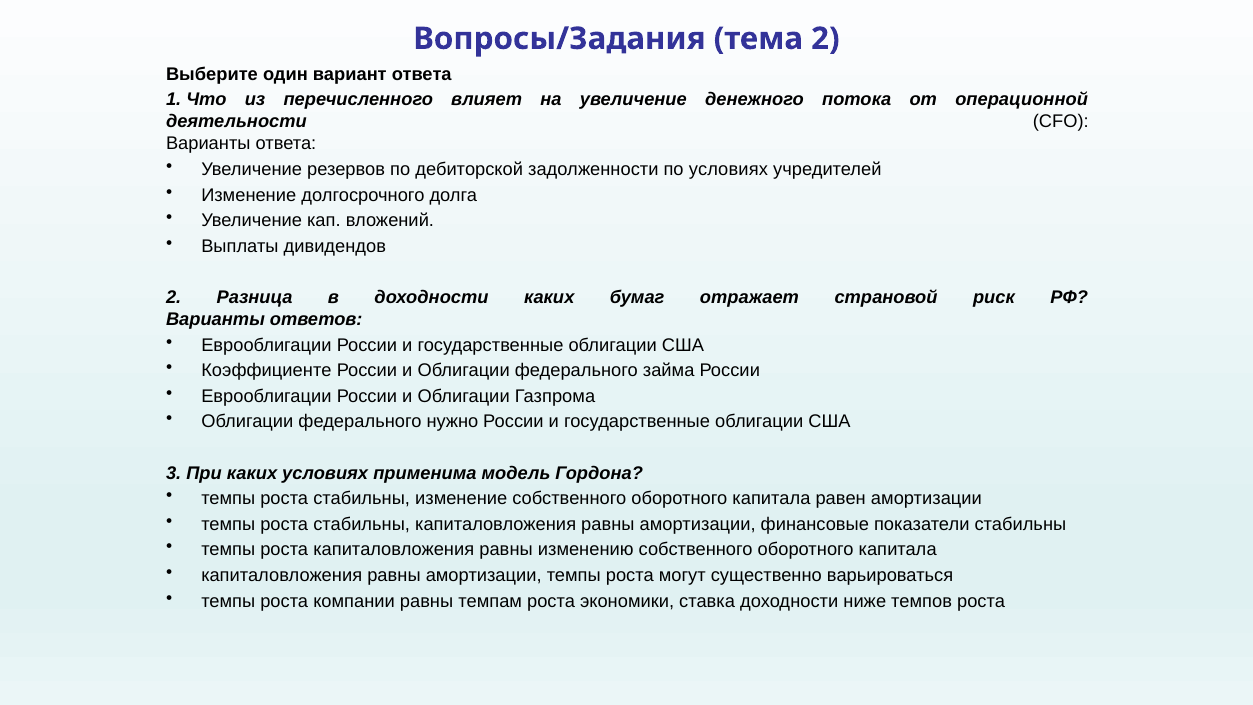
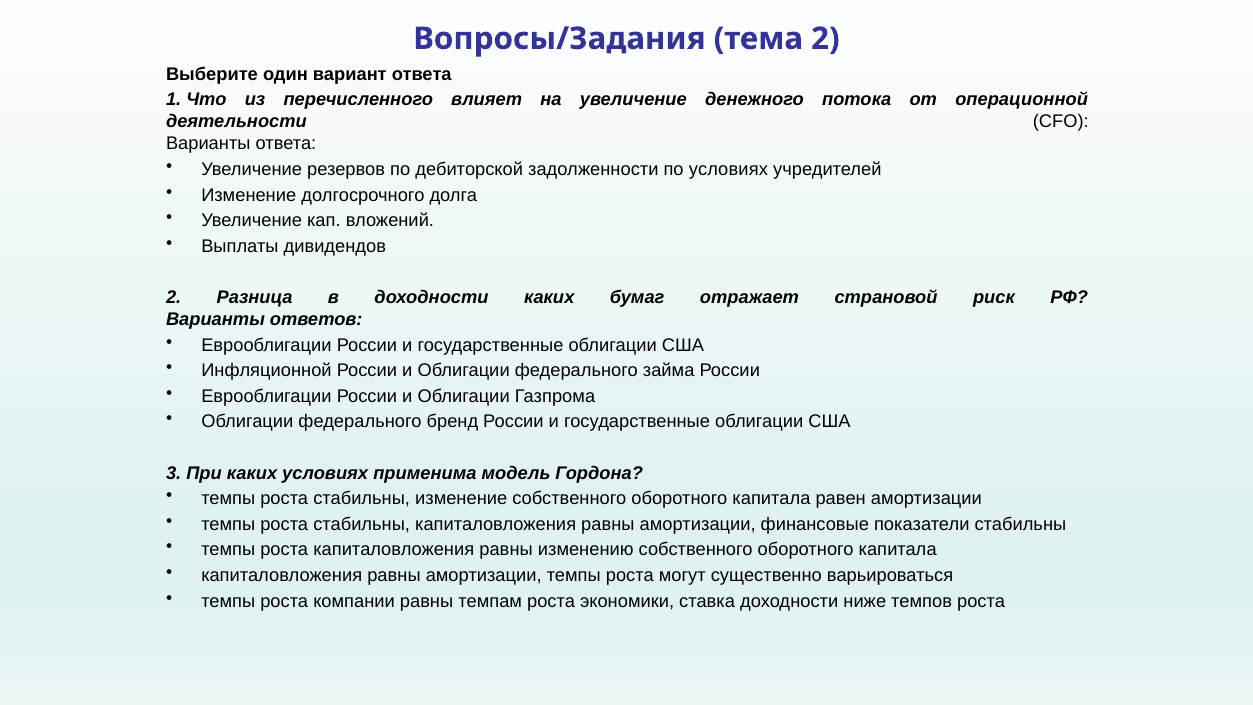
Коэффициенте: Коэффициенте -> Инфляционной (266, 370)
нужно: нужно -> бренд (452, 422)
